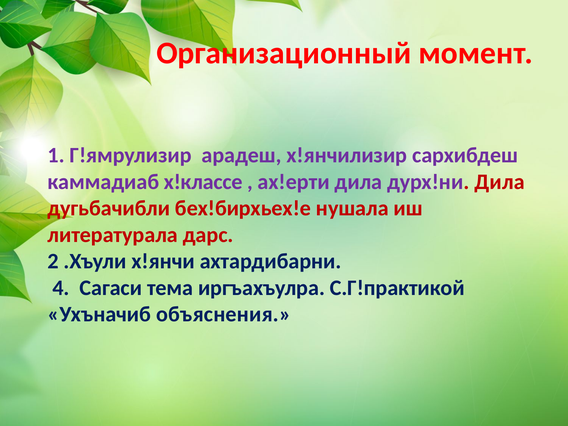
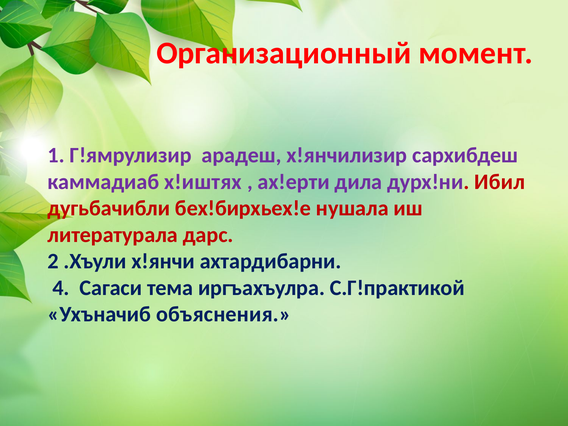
х!классе: х!классе -> х!иштях (203, 182)
дурх!ни Дила: Дила -> Ибил (500, 182)
